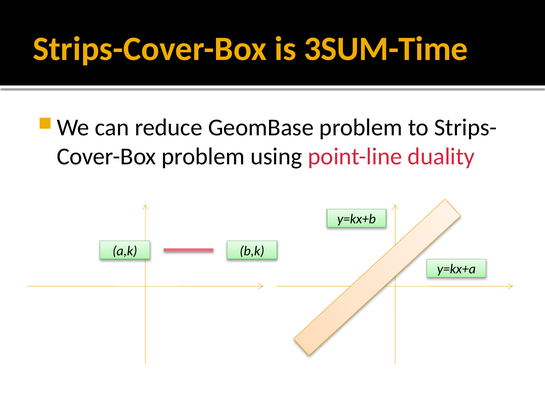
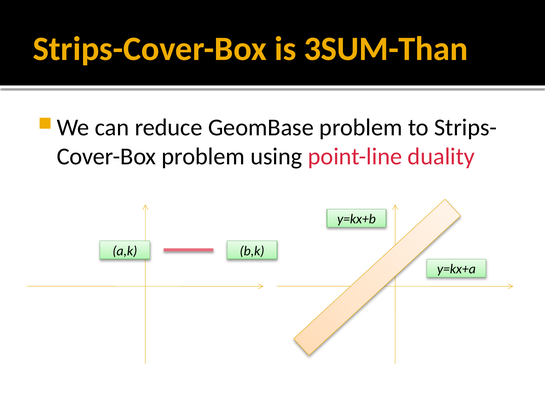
3SUM-Time: 3SUM-Time -> 3SUM-Than (386, 49)
